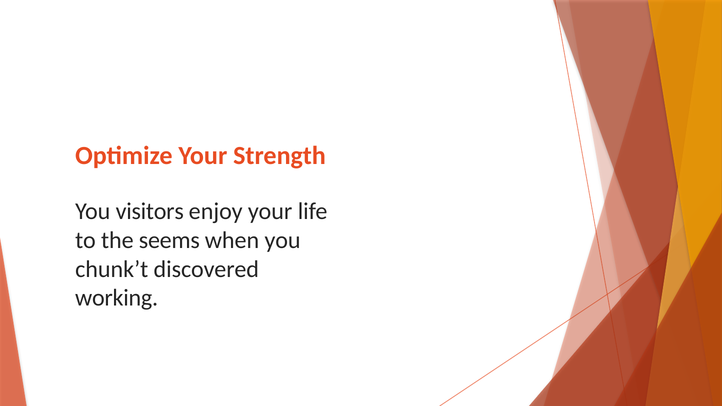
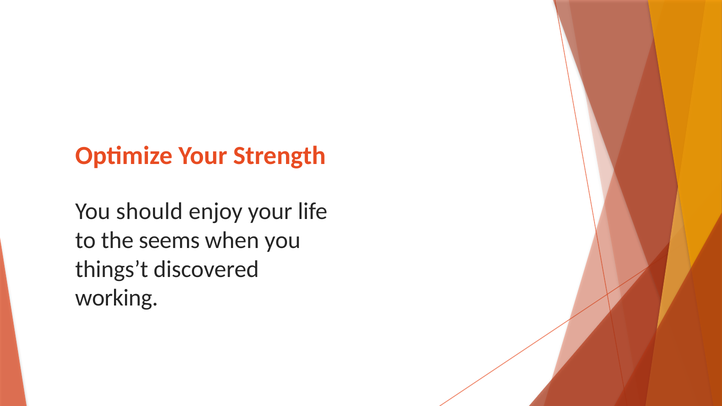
visitors: visitors -> should (149, 211)
chunk’t: chunk’t -> things’t (112, 269)
